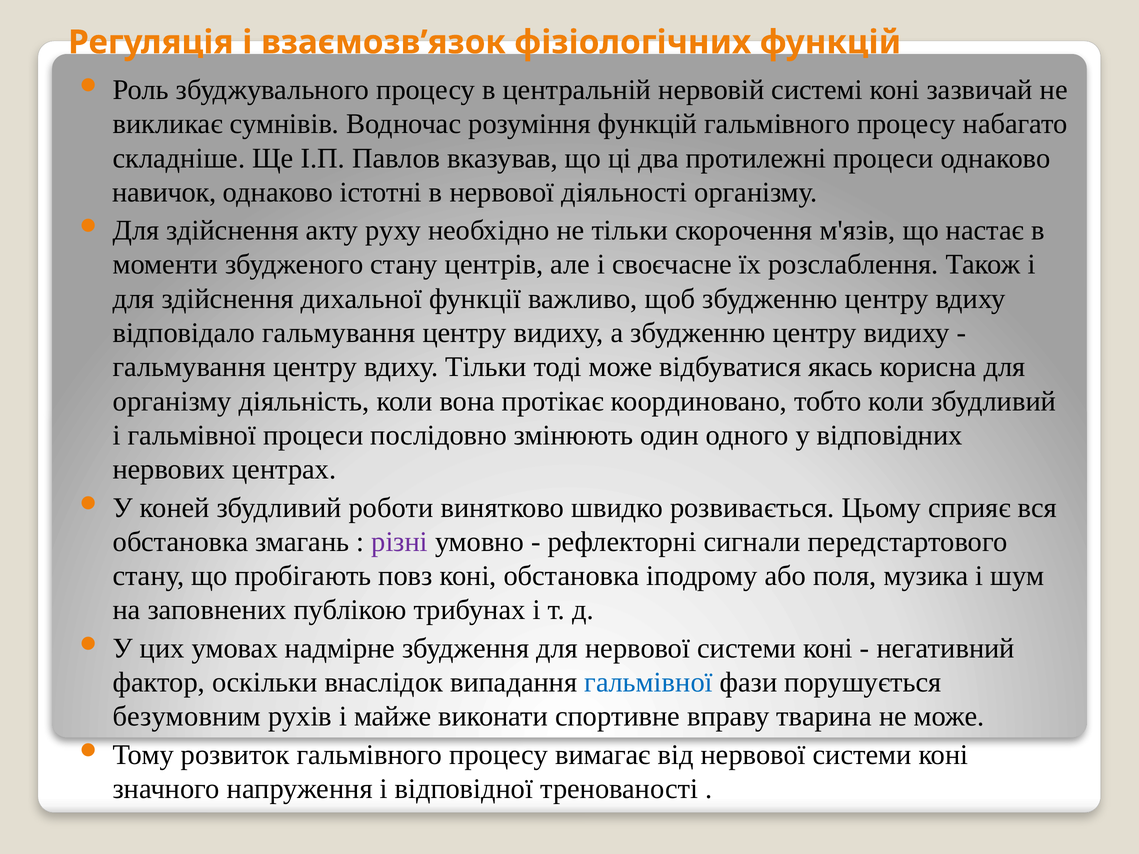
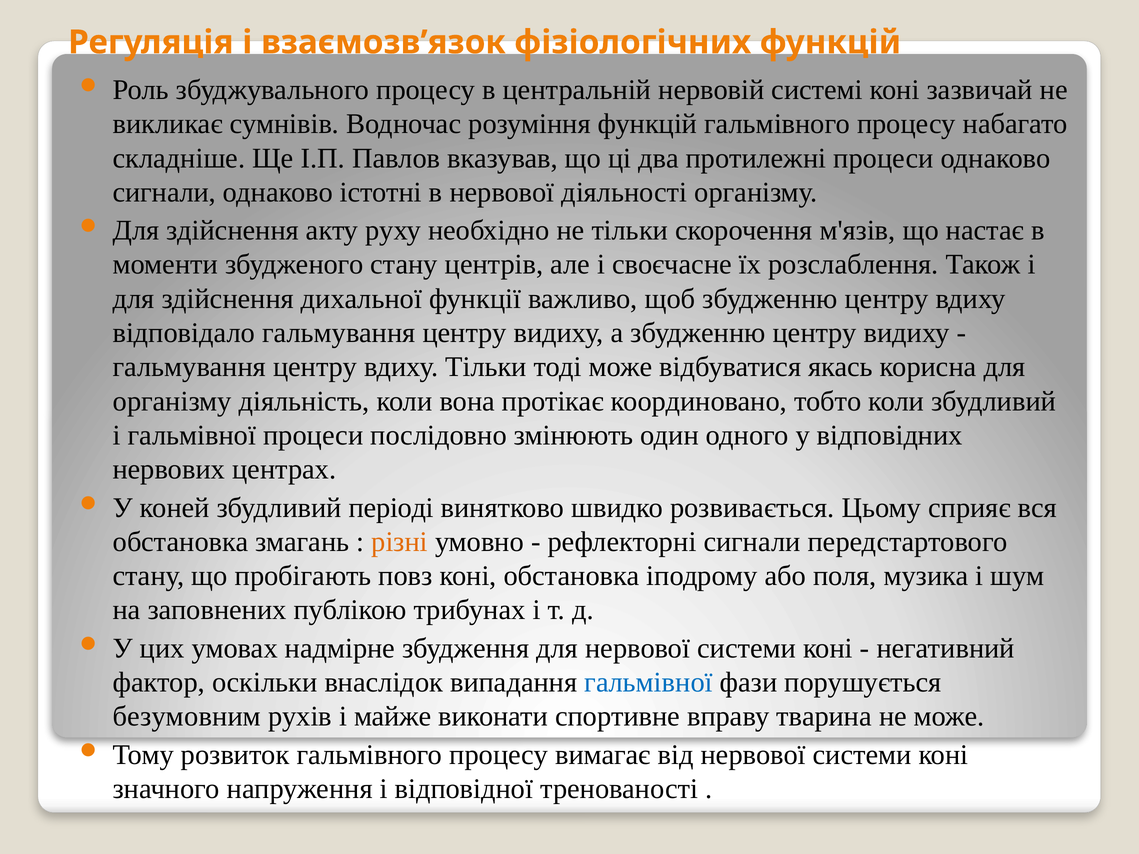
навичок: навичок -> сигнали (164, 192)
роботи: роботи -> періоді (391, 508)
різні colour: purple -> orange (400, 542)
